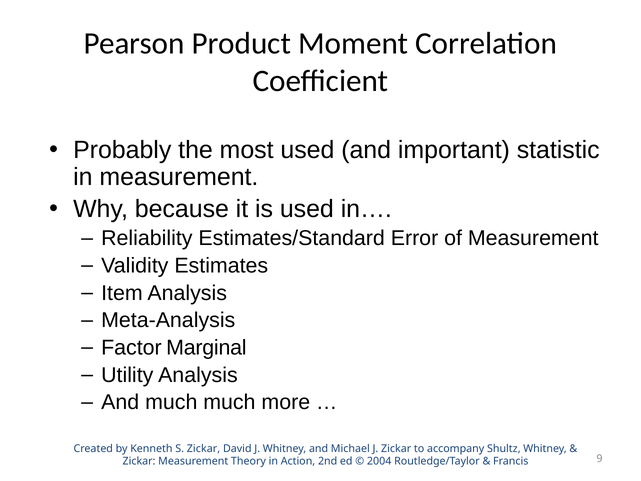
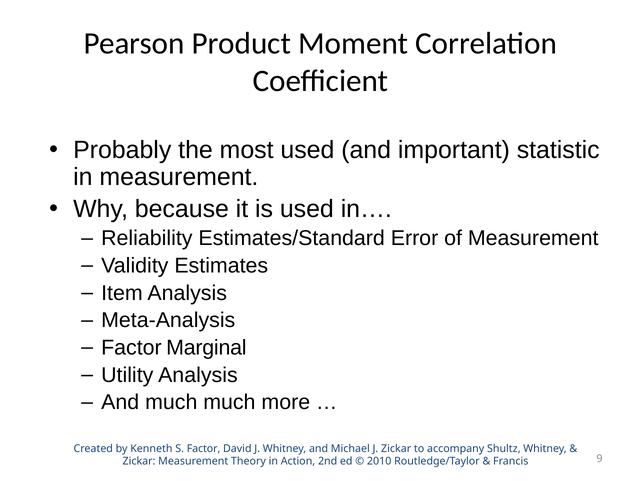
S Zickar: Zickar -> Factor (204, 448)
2004: 2004 -> 2010 (379, 461)
